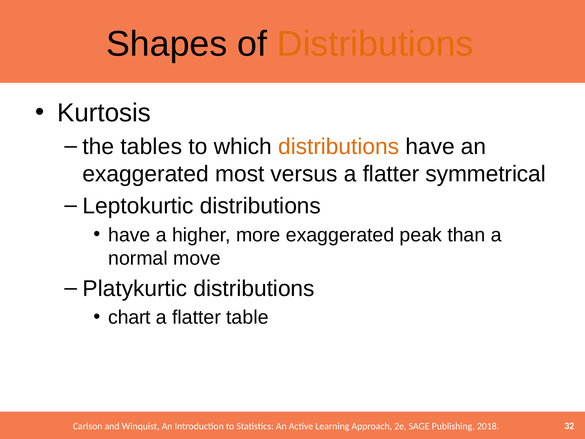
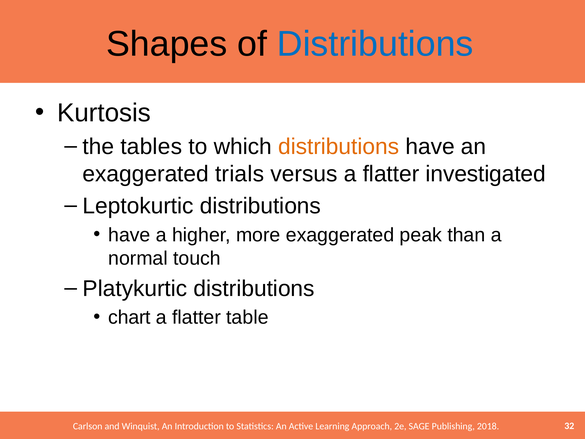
Distributions colour: orange -> blue (375, 44)
most: most -> trials (240, 174)
symmetrical: symmetrical -> investigated (486, 174)
move: move -> touch (197, 258)
